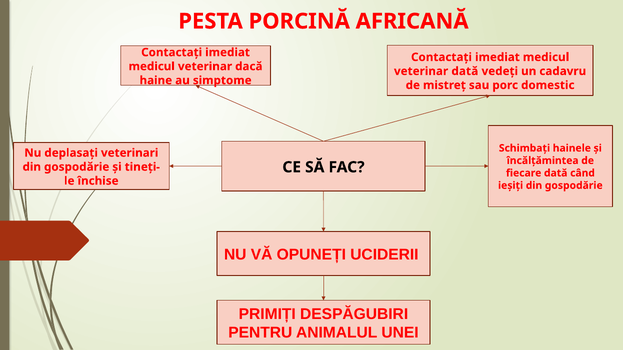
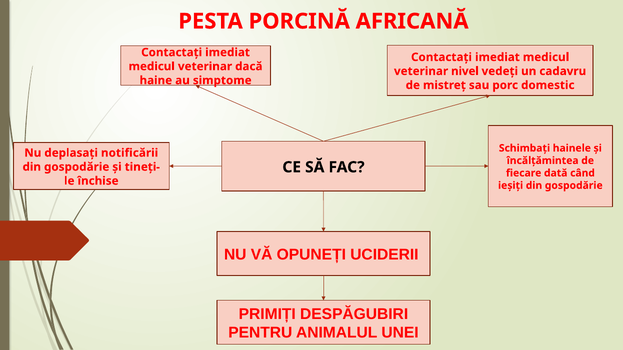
veterinar dată: dată -> nivel (465, 71)
veterinari: veterinari -> notificării (130, 153)
